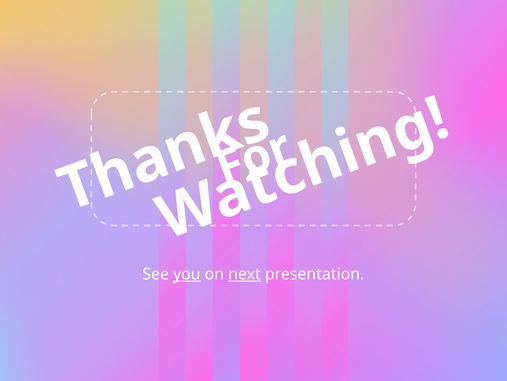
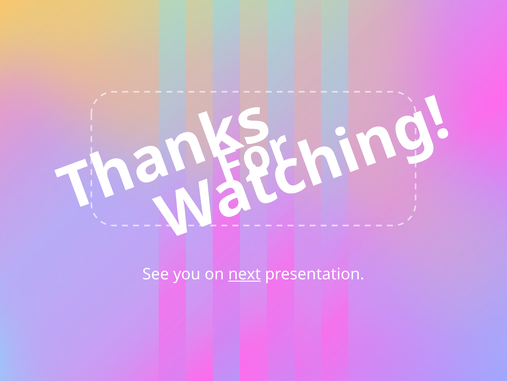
you underline: present -> none (187, 274)
